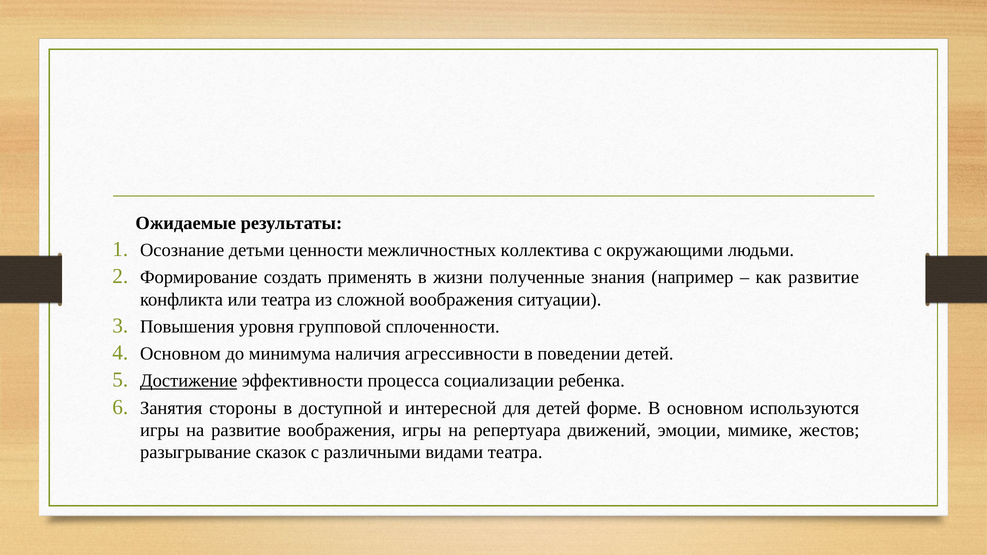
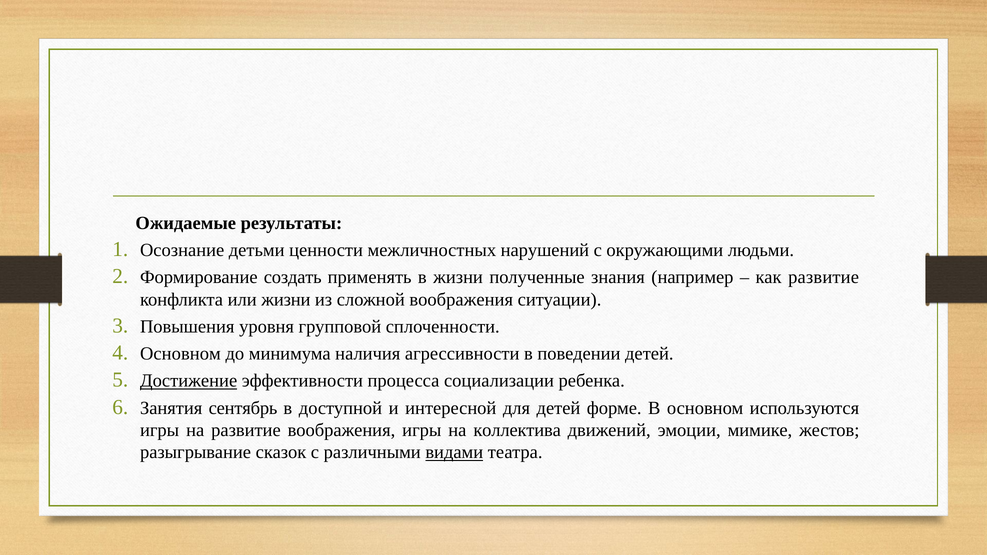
коллектива: коллектива -> нарушений (545, 250)
или театра: театра -> жизни (286, 300)
стороны: стороны -> сентябрь (243, 408)
репертуара: репертуара -> коллектива (517, 430)
видами underline: none -> present (454, 453)
